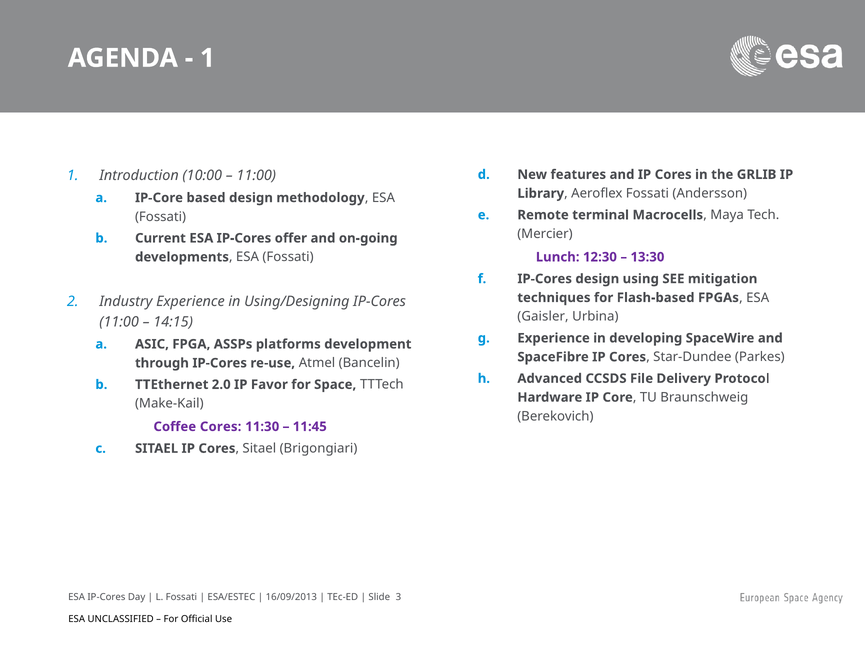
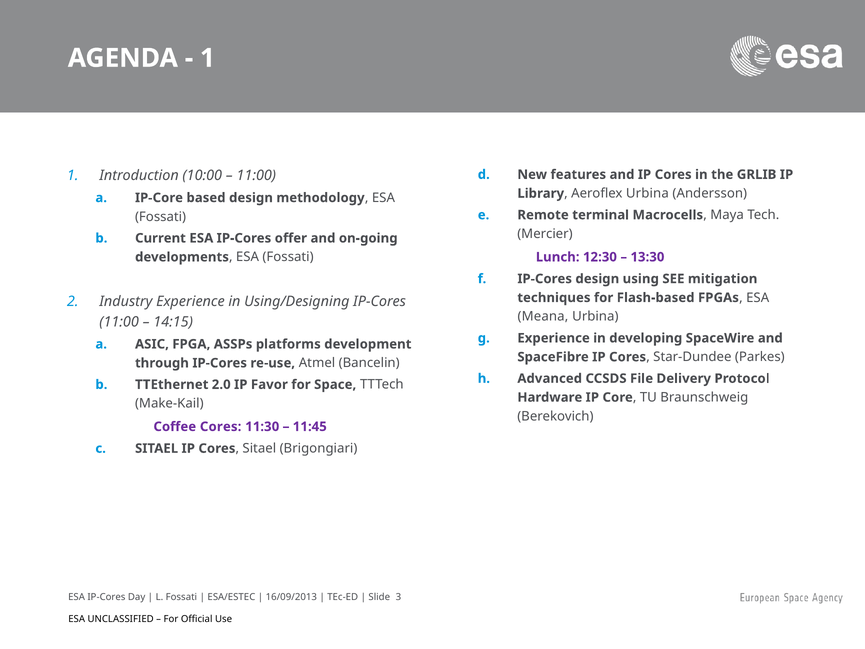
Aeroflex Fossati: Fossati -> Urbina (647, 193)
Gaisler: Gaisler -> Meana (543, 316)
